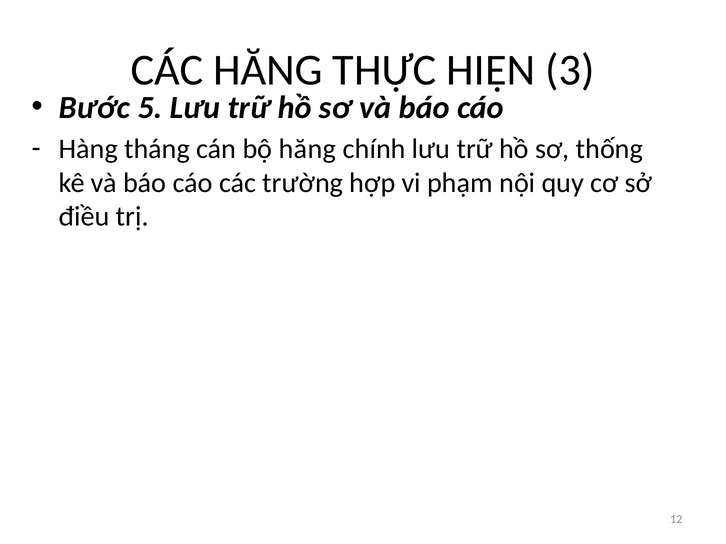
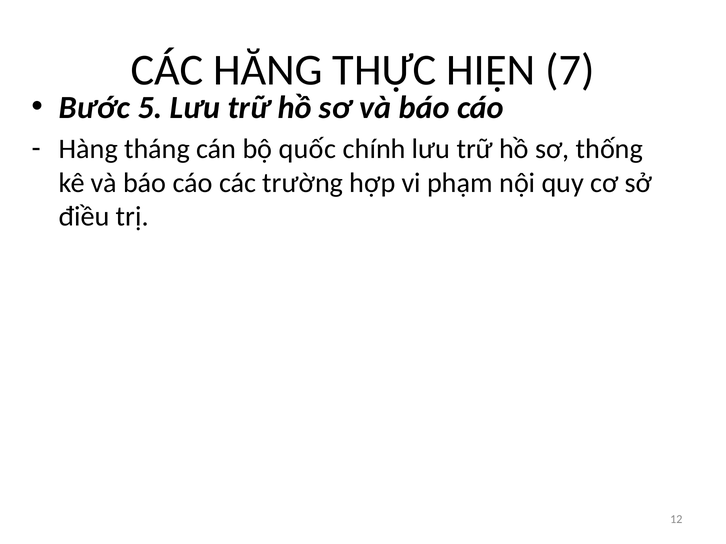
3: 3 -> 7 (570, 70)
bộ hăng: hăng -> quốc (307, 149)
